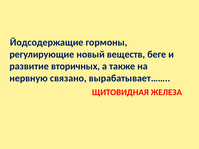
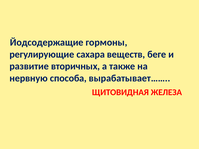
новый: новый -> сахара (91, 54)
связано: связано -> способа (68, 78)
